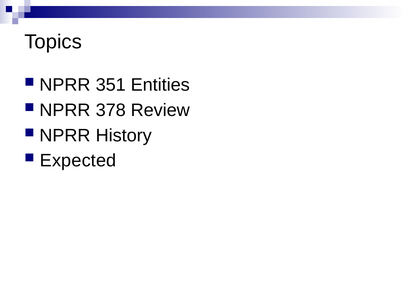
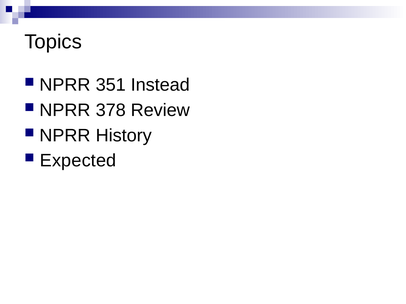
Entities: Entities -> Instead (160, 85)
